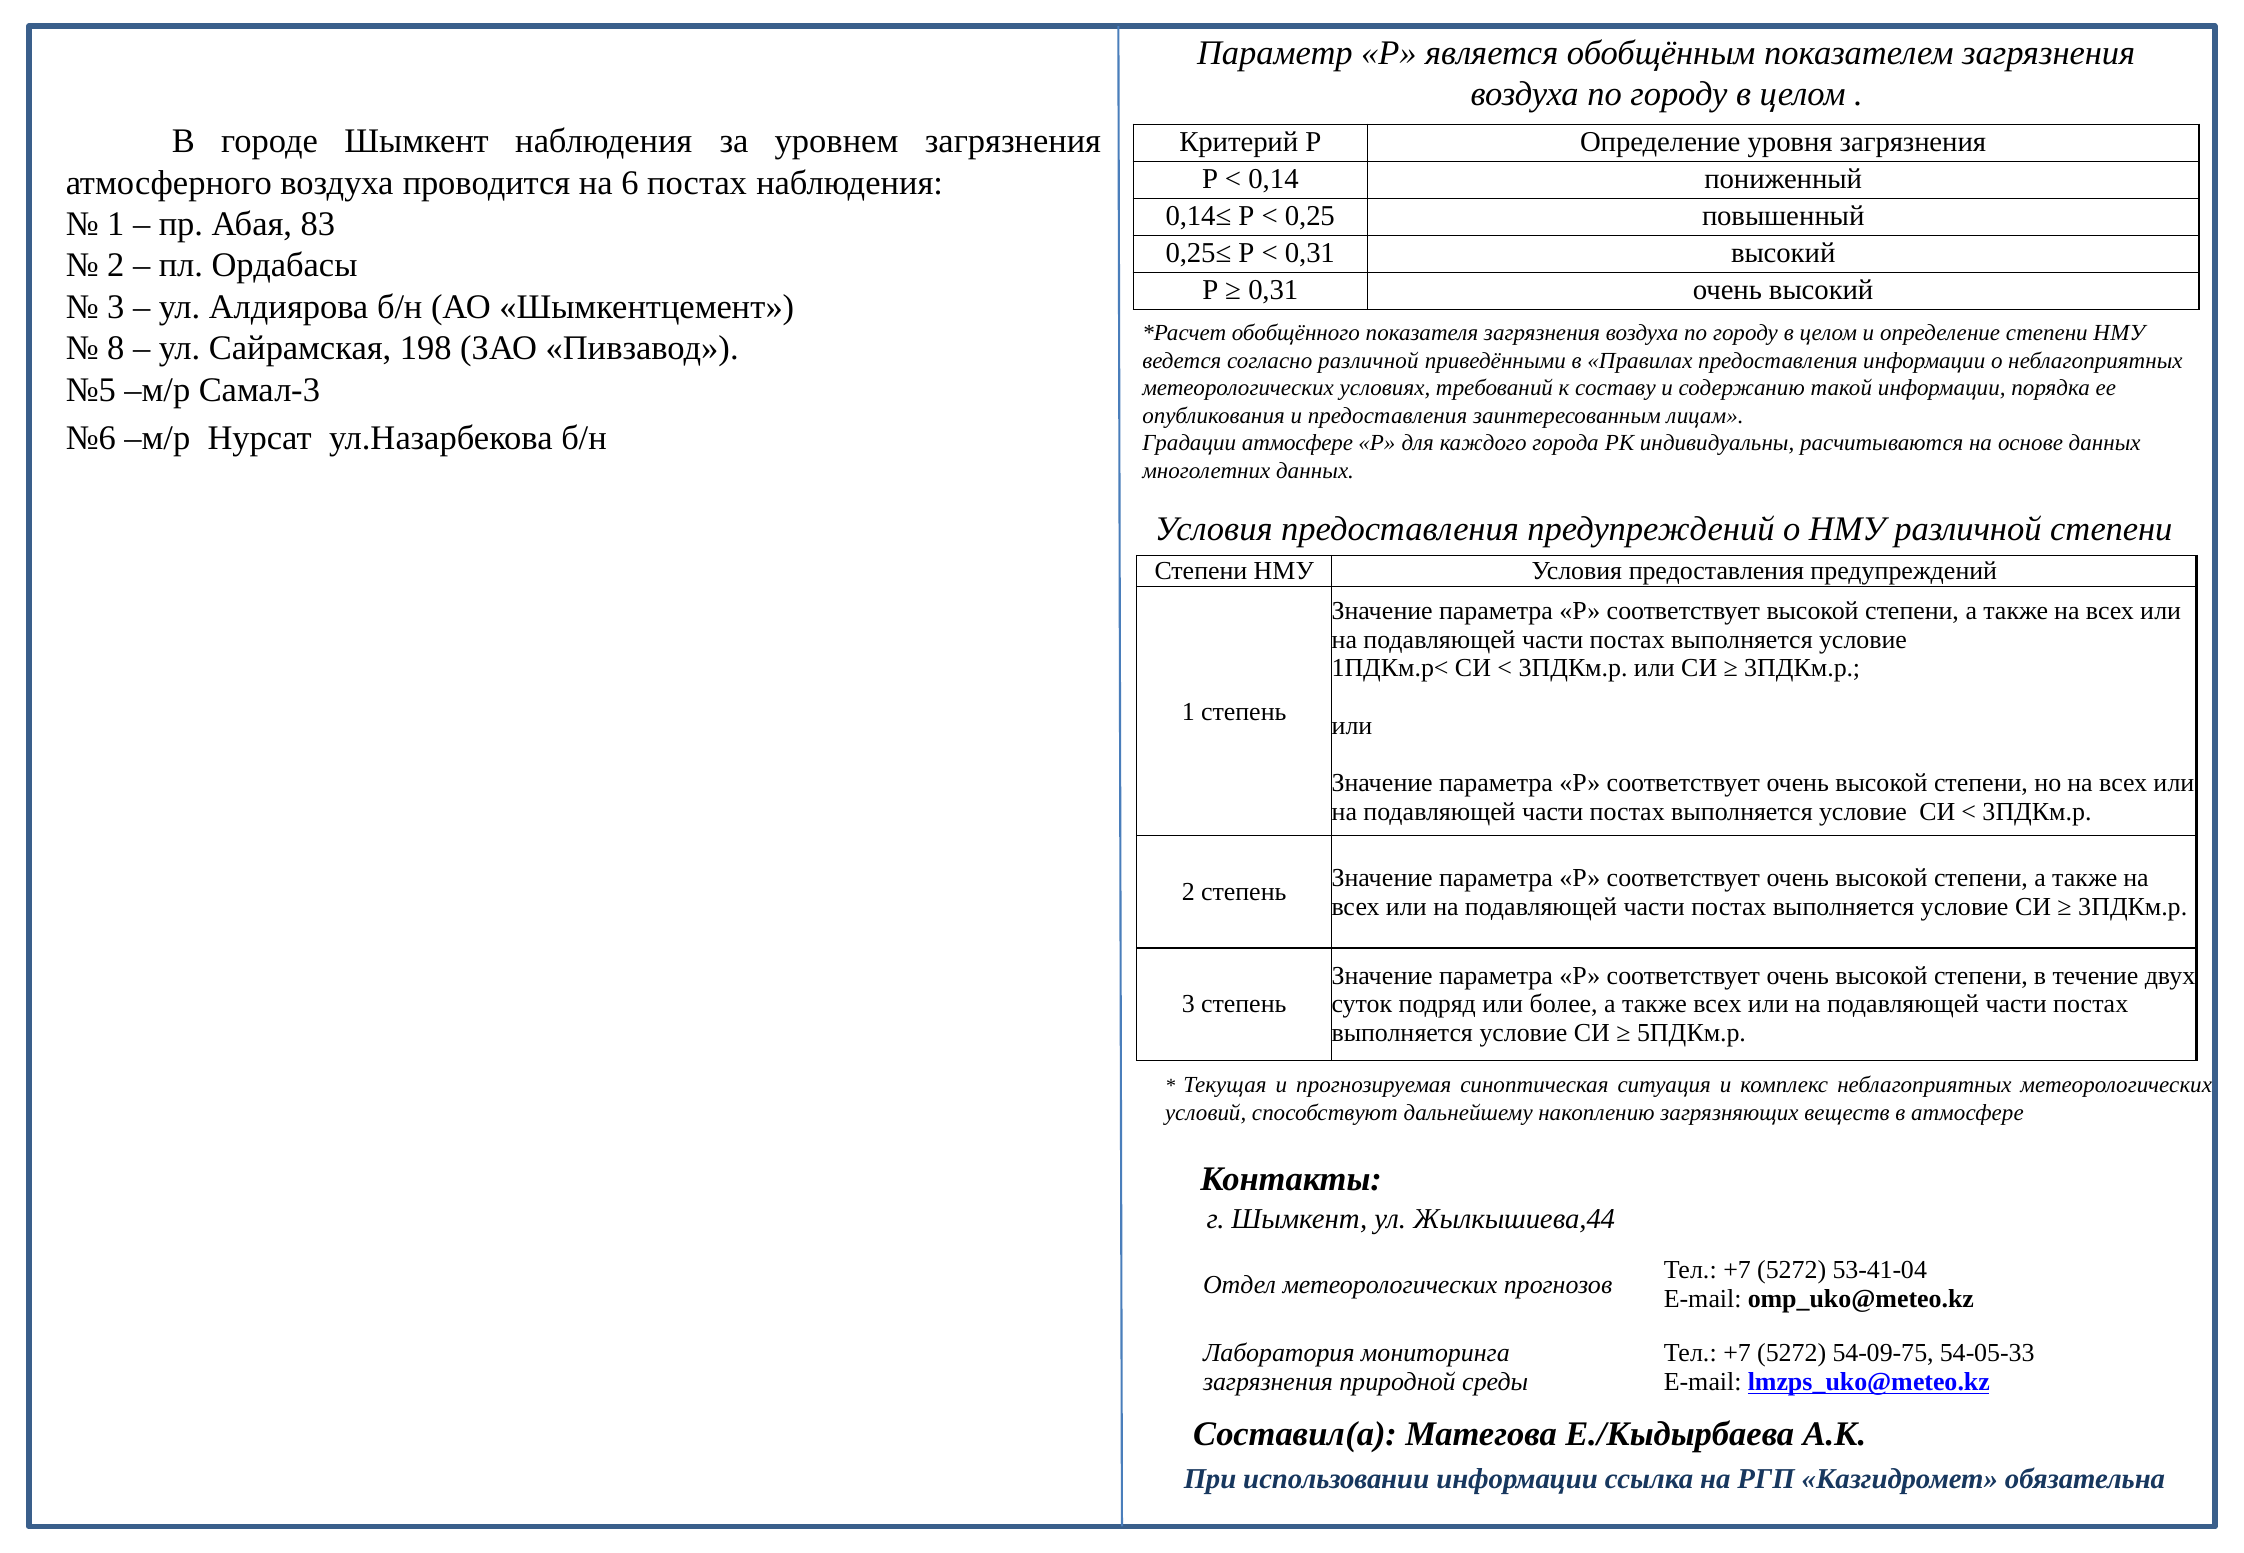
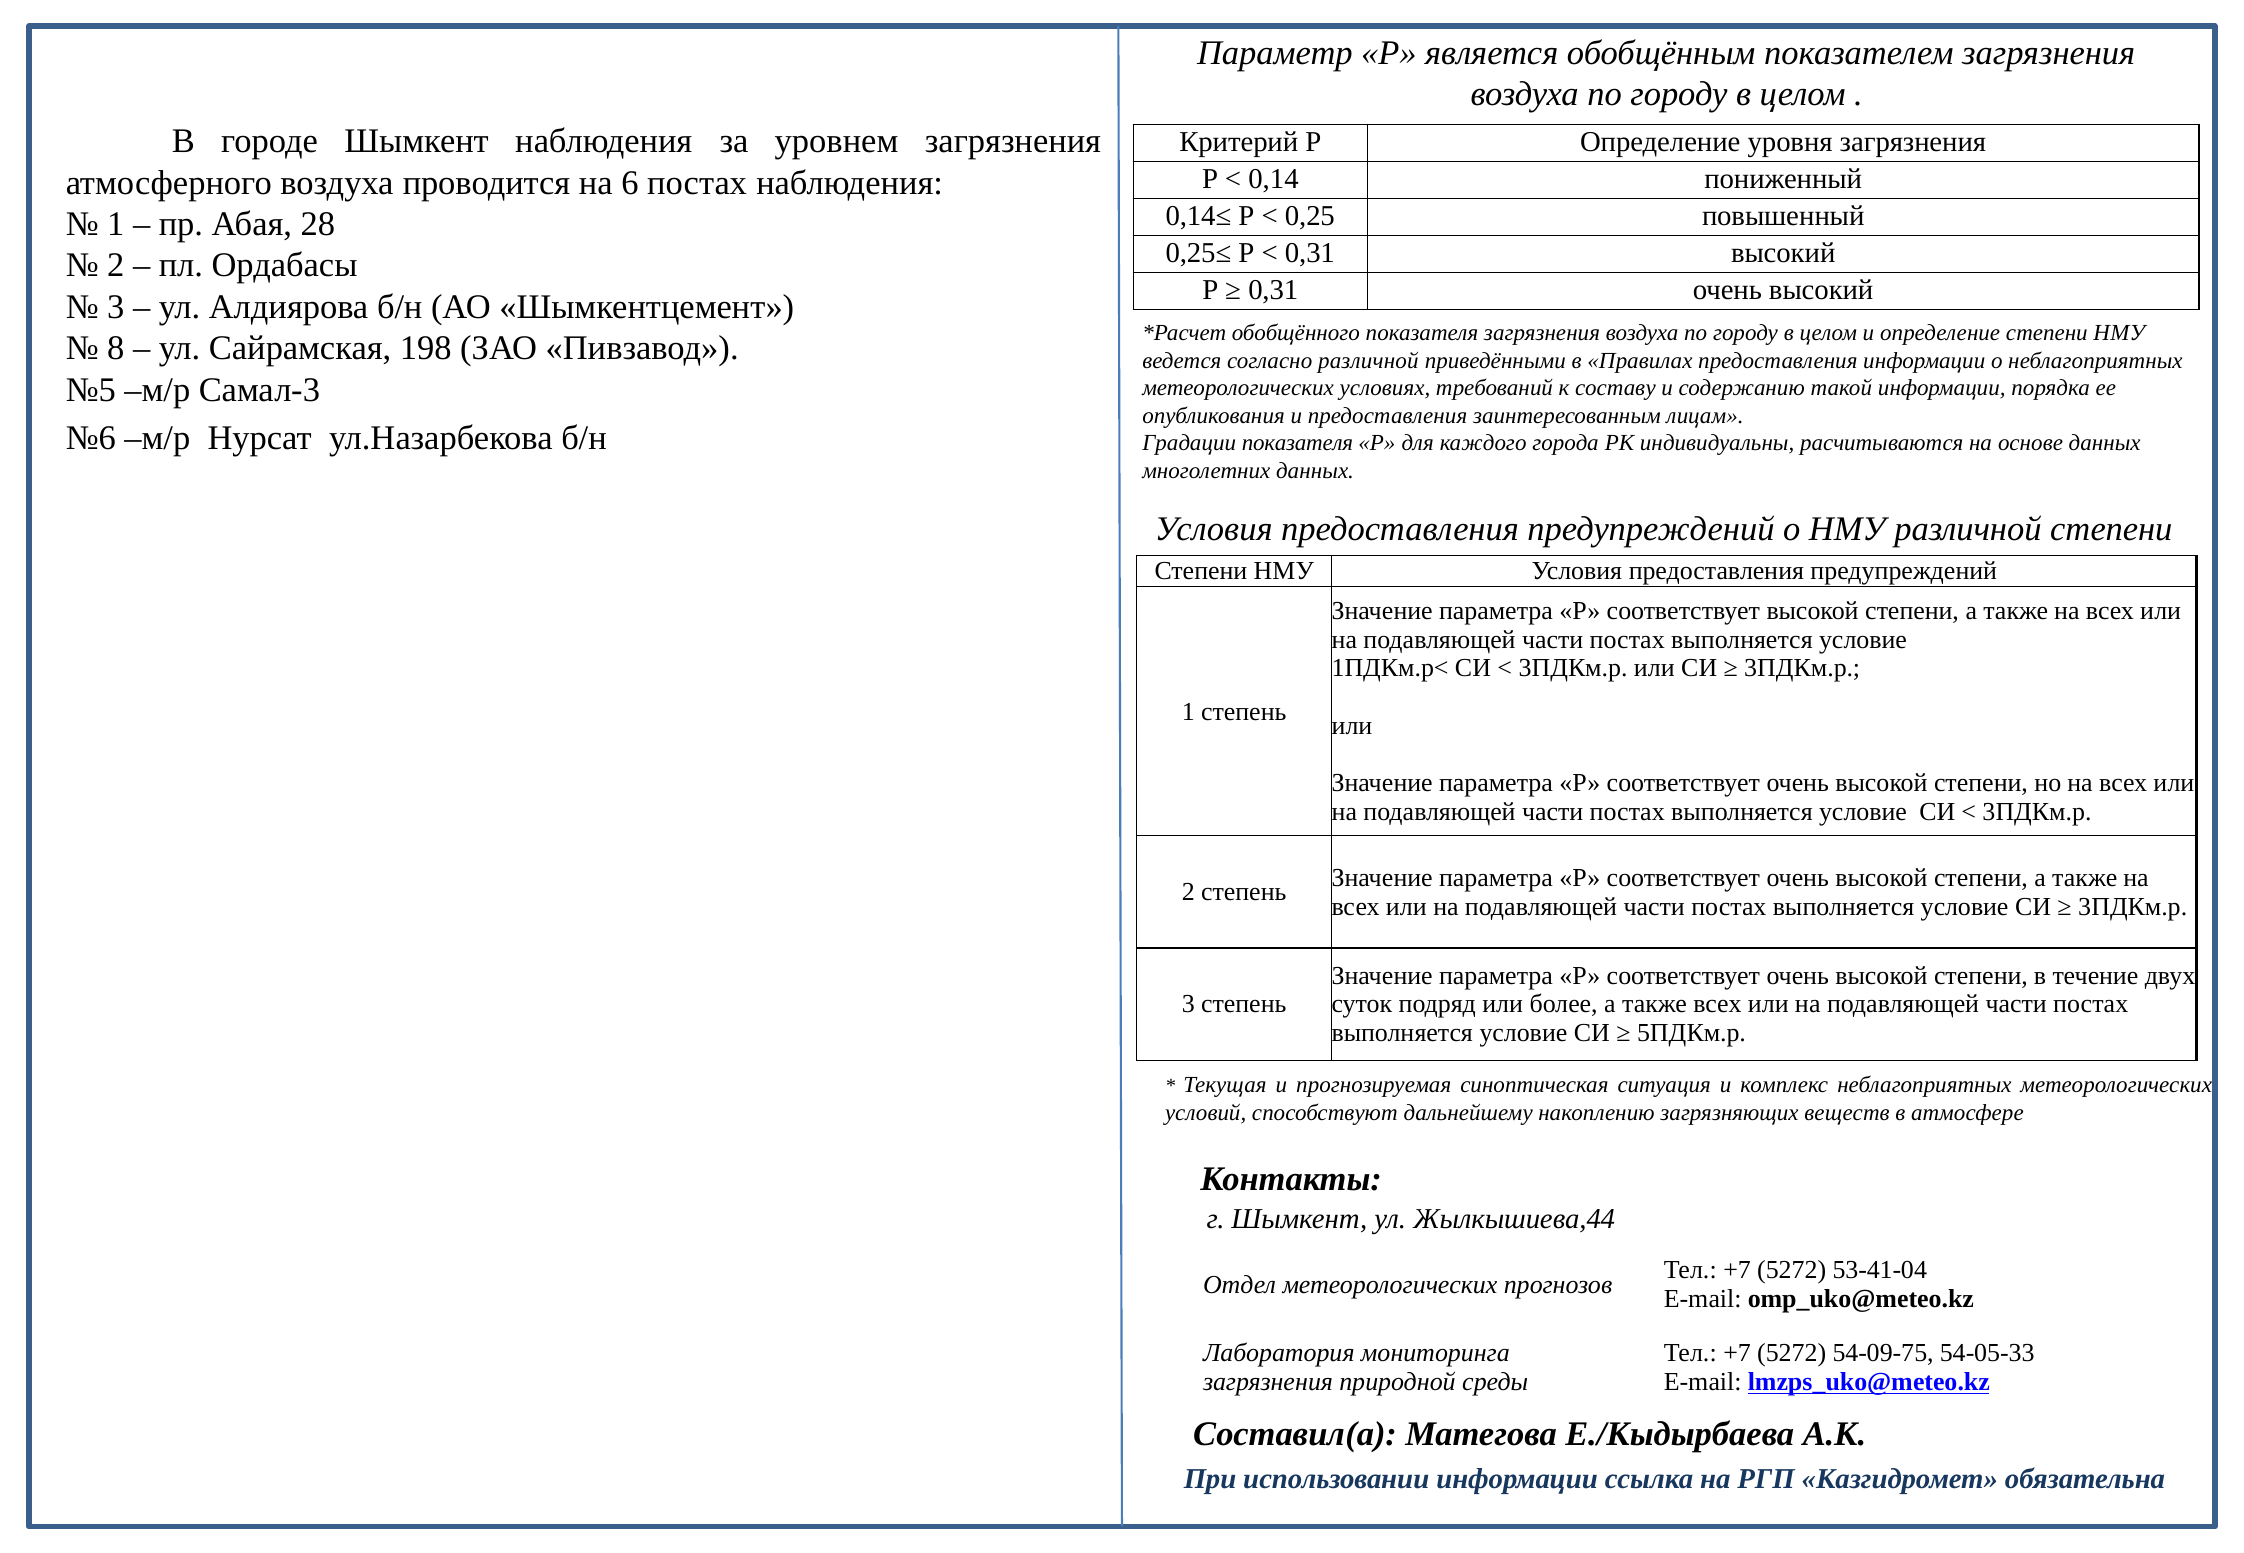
83: 83 -> 28 (318, 224)
Градации атмосфере: атмосфере -> показателя (1297, 443)
